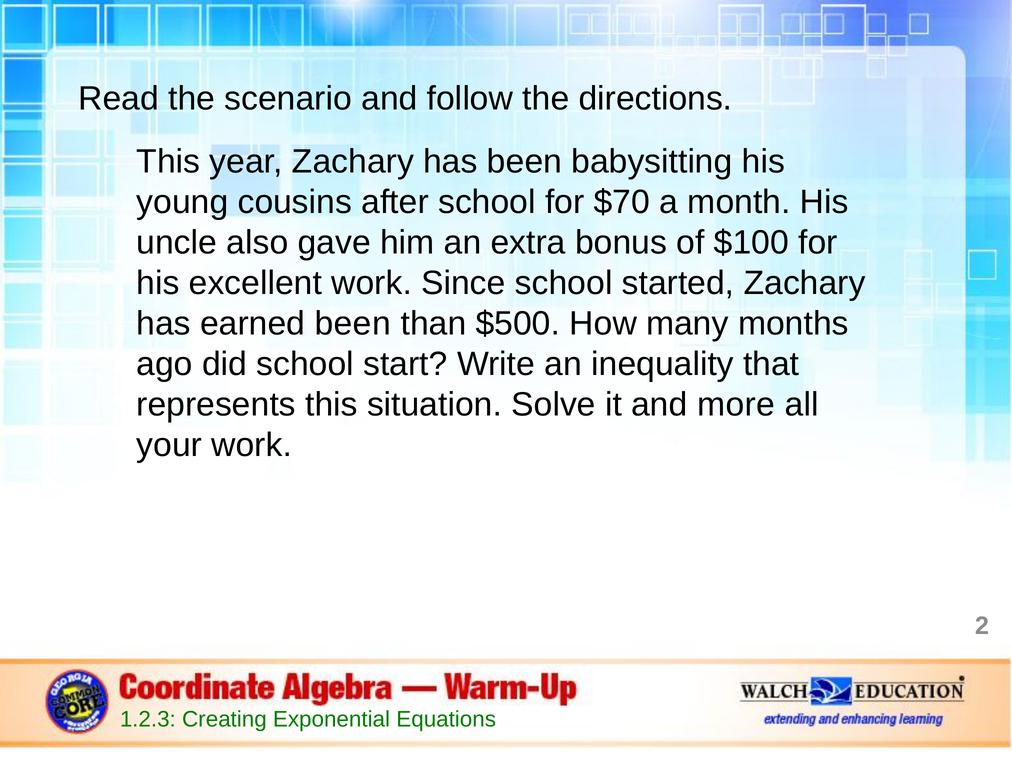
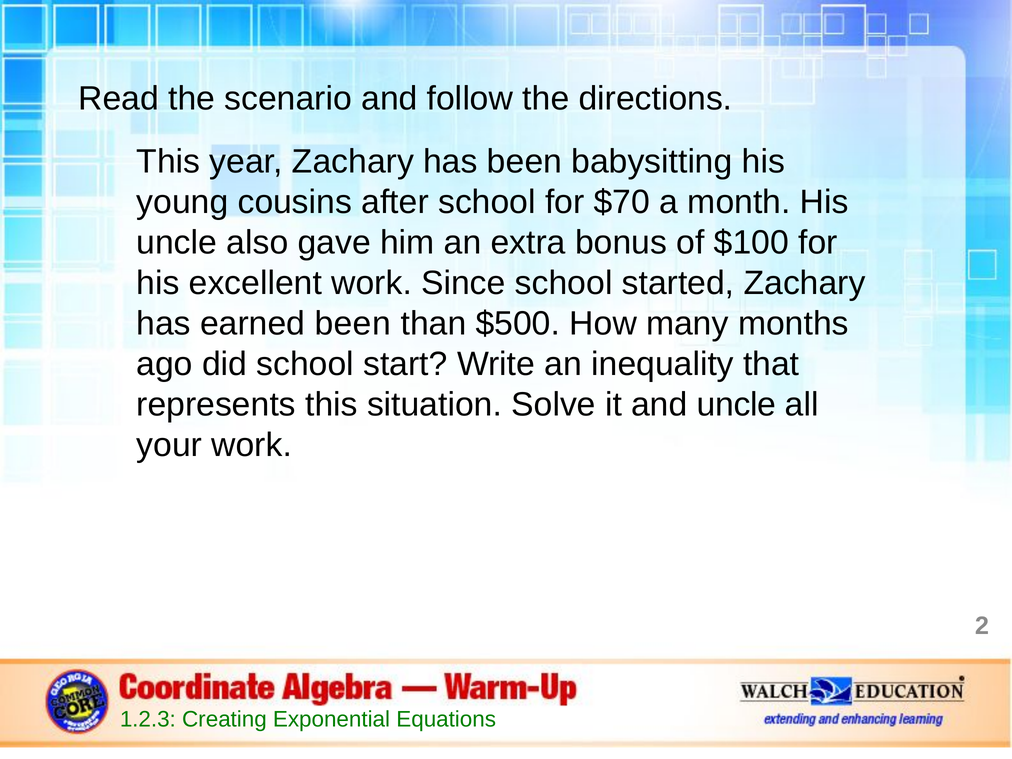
and more: more -> uncle (736, 405)
